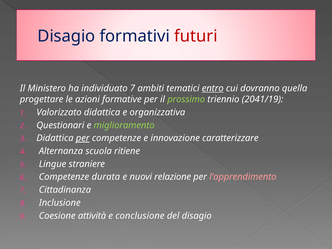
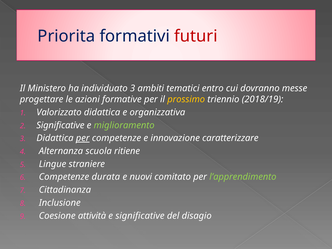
Disagio: Disagio -> Priorita (66, 36)
individuato 7: 7 -> 3 (133, 88)
entro underline: present -> none (213, 88)
quella: quella -> messe (295, 88)
prossimo colour: light green -> yellow (186, 99)
2041/19: 2041/19 -> 2018/19 (263, 99)
Questionari: Questionari -> Significative (60, 125)
relazione: relazione -> comitato (173, 177)
l’apprendimento colour: pink -> light green (243, 177)
e conclusione: conclusione -> significative (140, 216)
